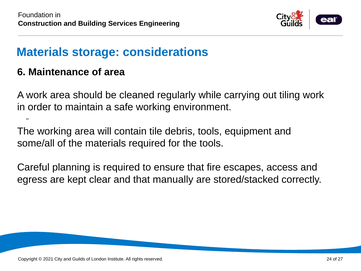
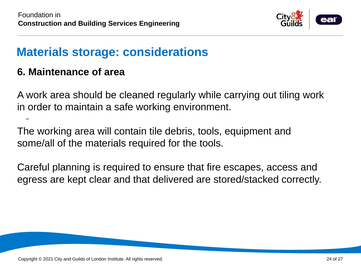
manually: manually -> delivered (173, 179)
